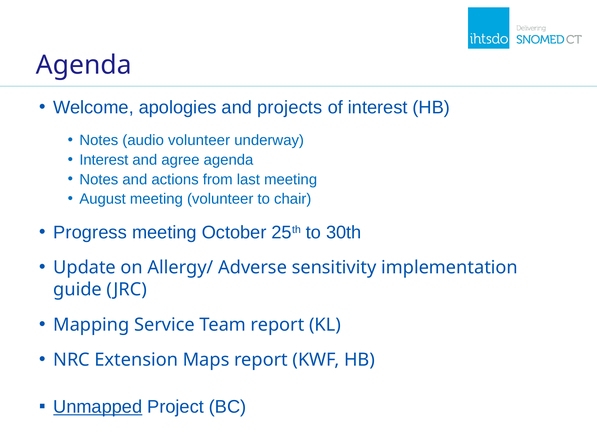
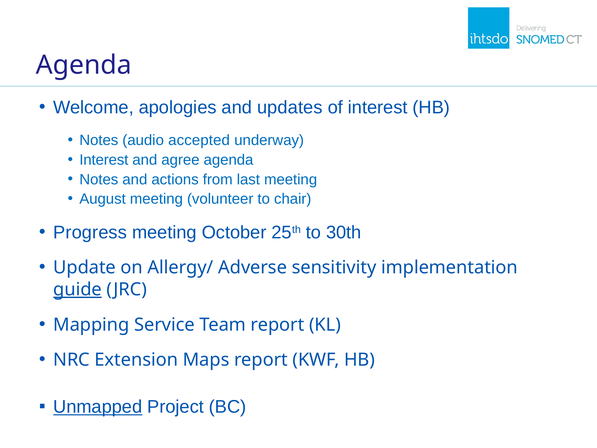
projects: projects -> updates (290, 107)
audio volunteer: volunteer -> accepted (199, 140)
guide underline: none -> present (78, 289)
